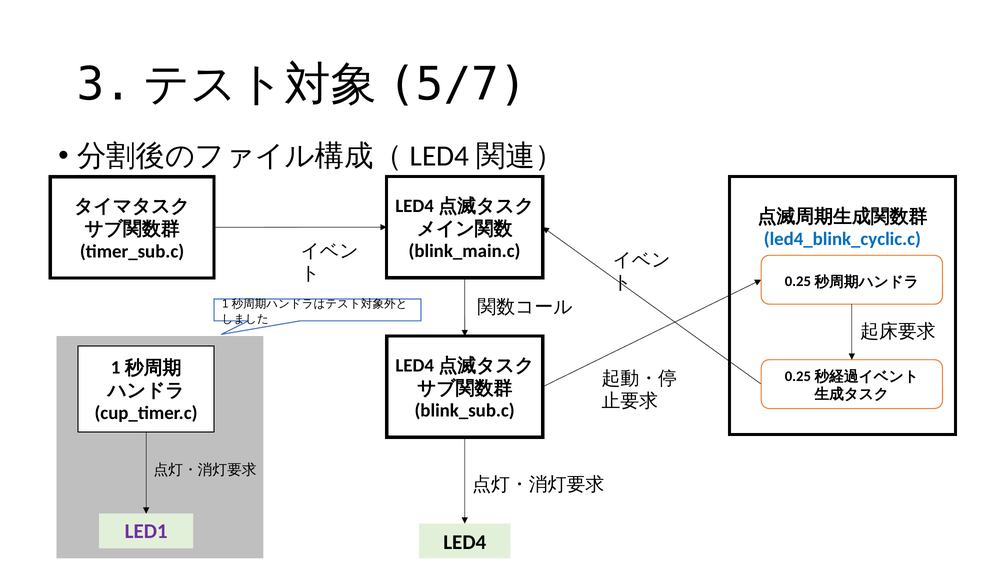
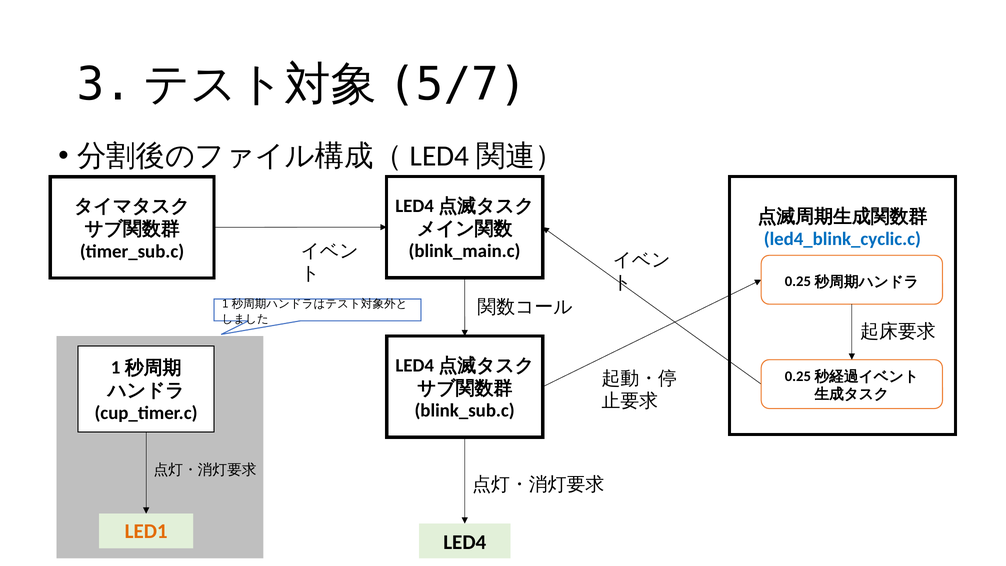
LED1 colour: purple -> orange (146, 531)
